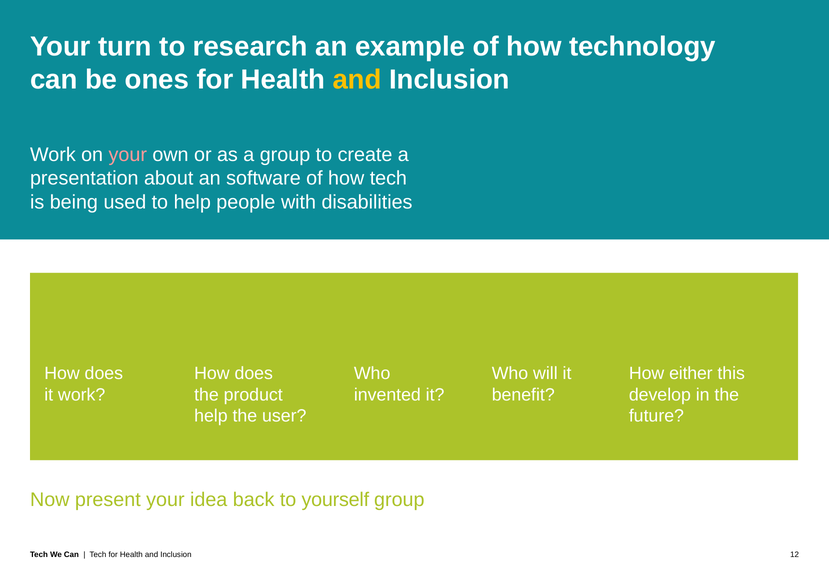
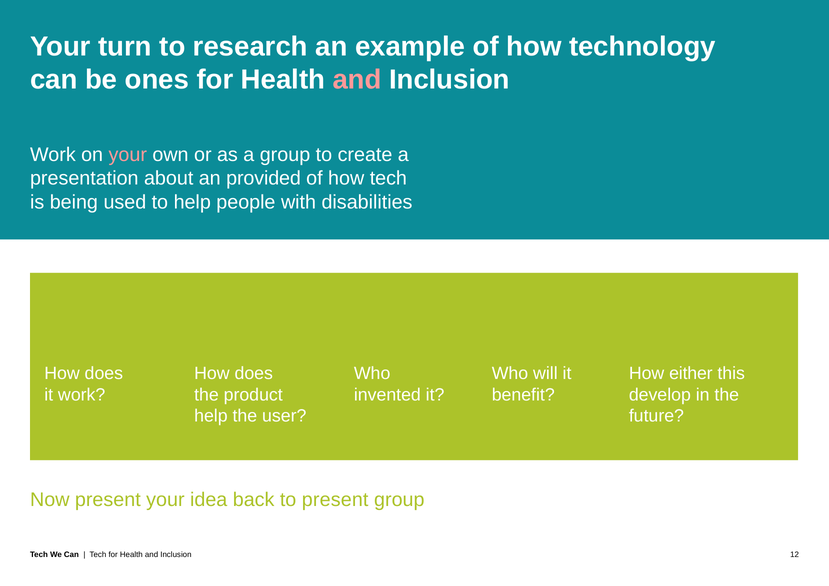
and colour: yellow -> pink (357, 80)
software: software -> provided (264, 178)
to yourself: yourself -> present (335, 500)
